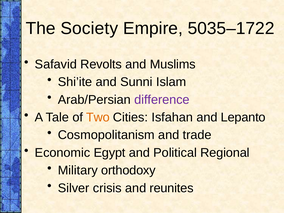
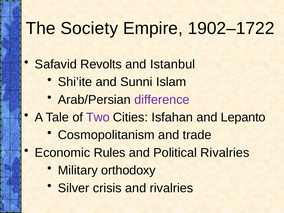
5035–1722: 5035–1722 -> 1902–1722 (231, 28)
Muslims: Muslims -> Istanbul (173, 64)
Two colour: orange -> purple (98, 117)
Egypt: Egypt -> Rules (110, 153)
Political Regional: Regional -> Rivalries (225, 153)
and reunites: reunites -> rivalries (171, 188)
